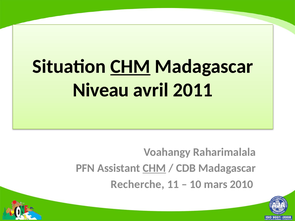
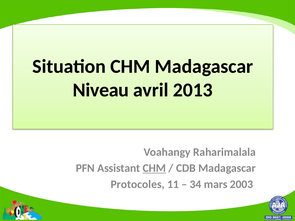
CHM underline: present -> none (130, 67)
2011: 2011 -> 2013 (193, 90)
Recherche: Recherche -> Protocoles (138, 184)
10: 10 -> 34 (195, 184)
2010: 2010 -> 2003 (242, 184)
